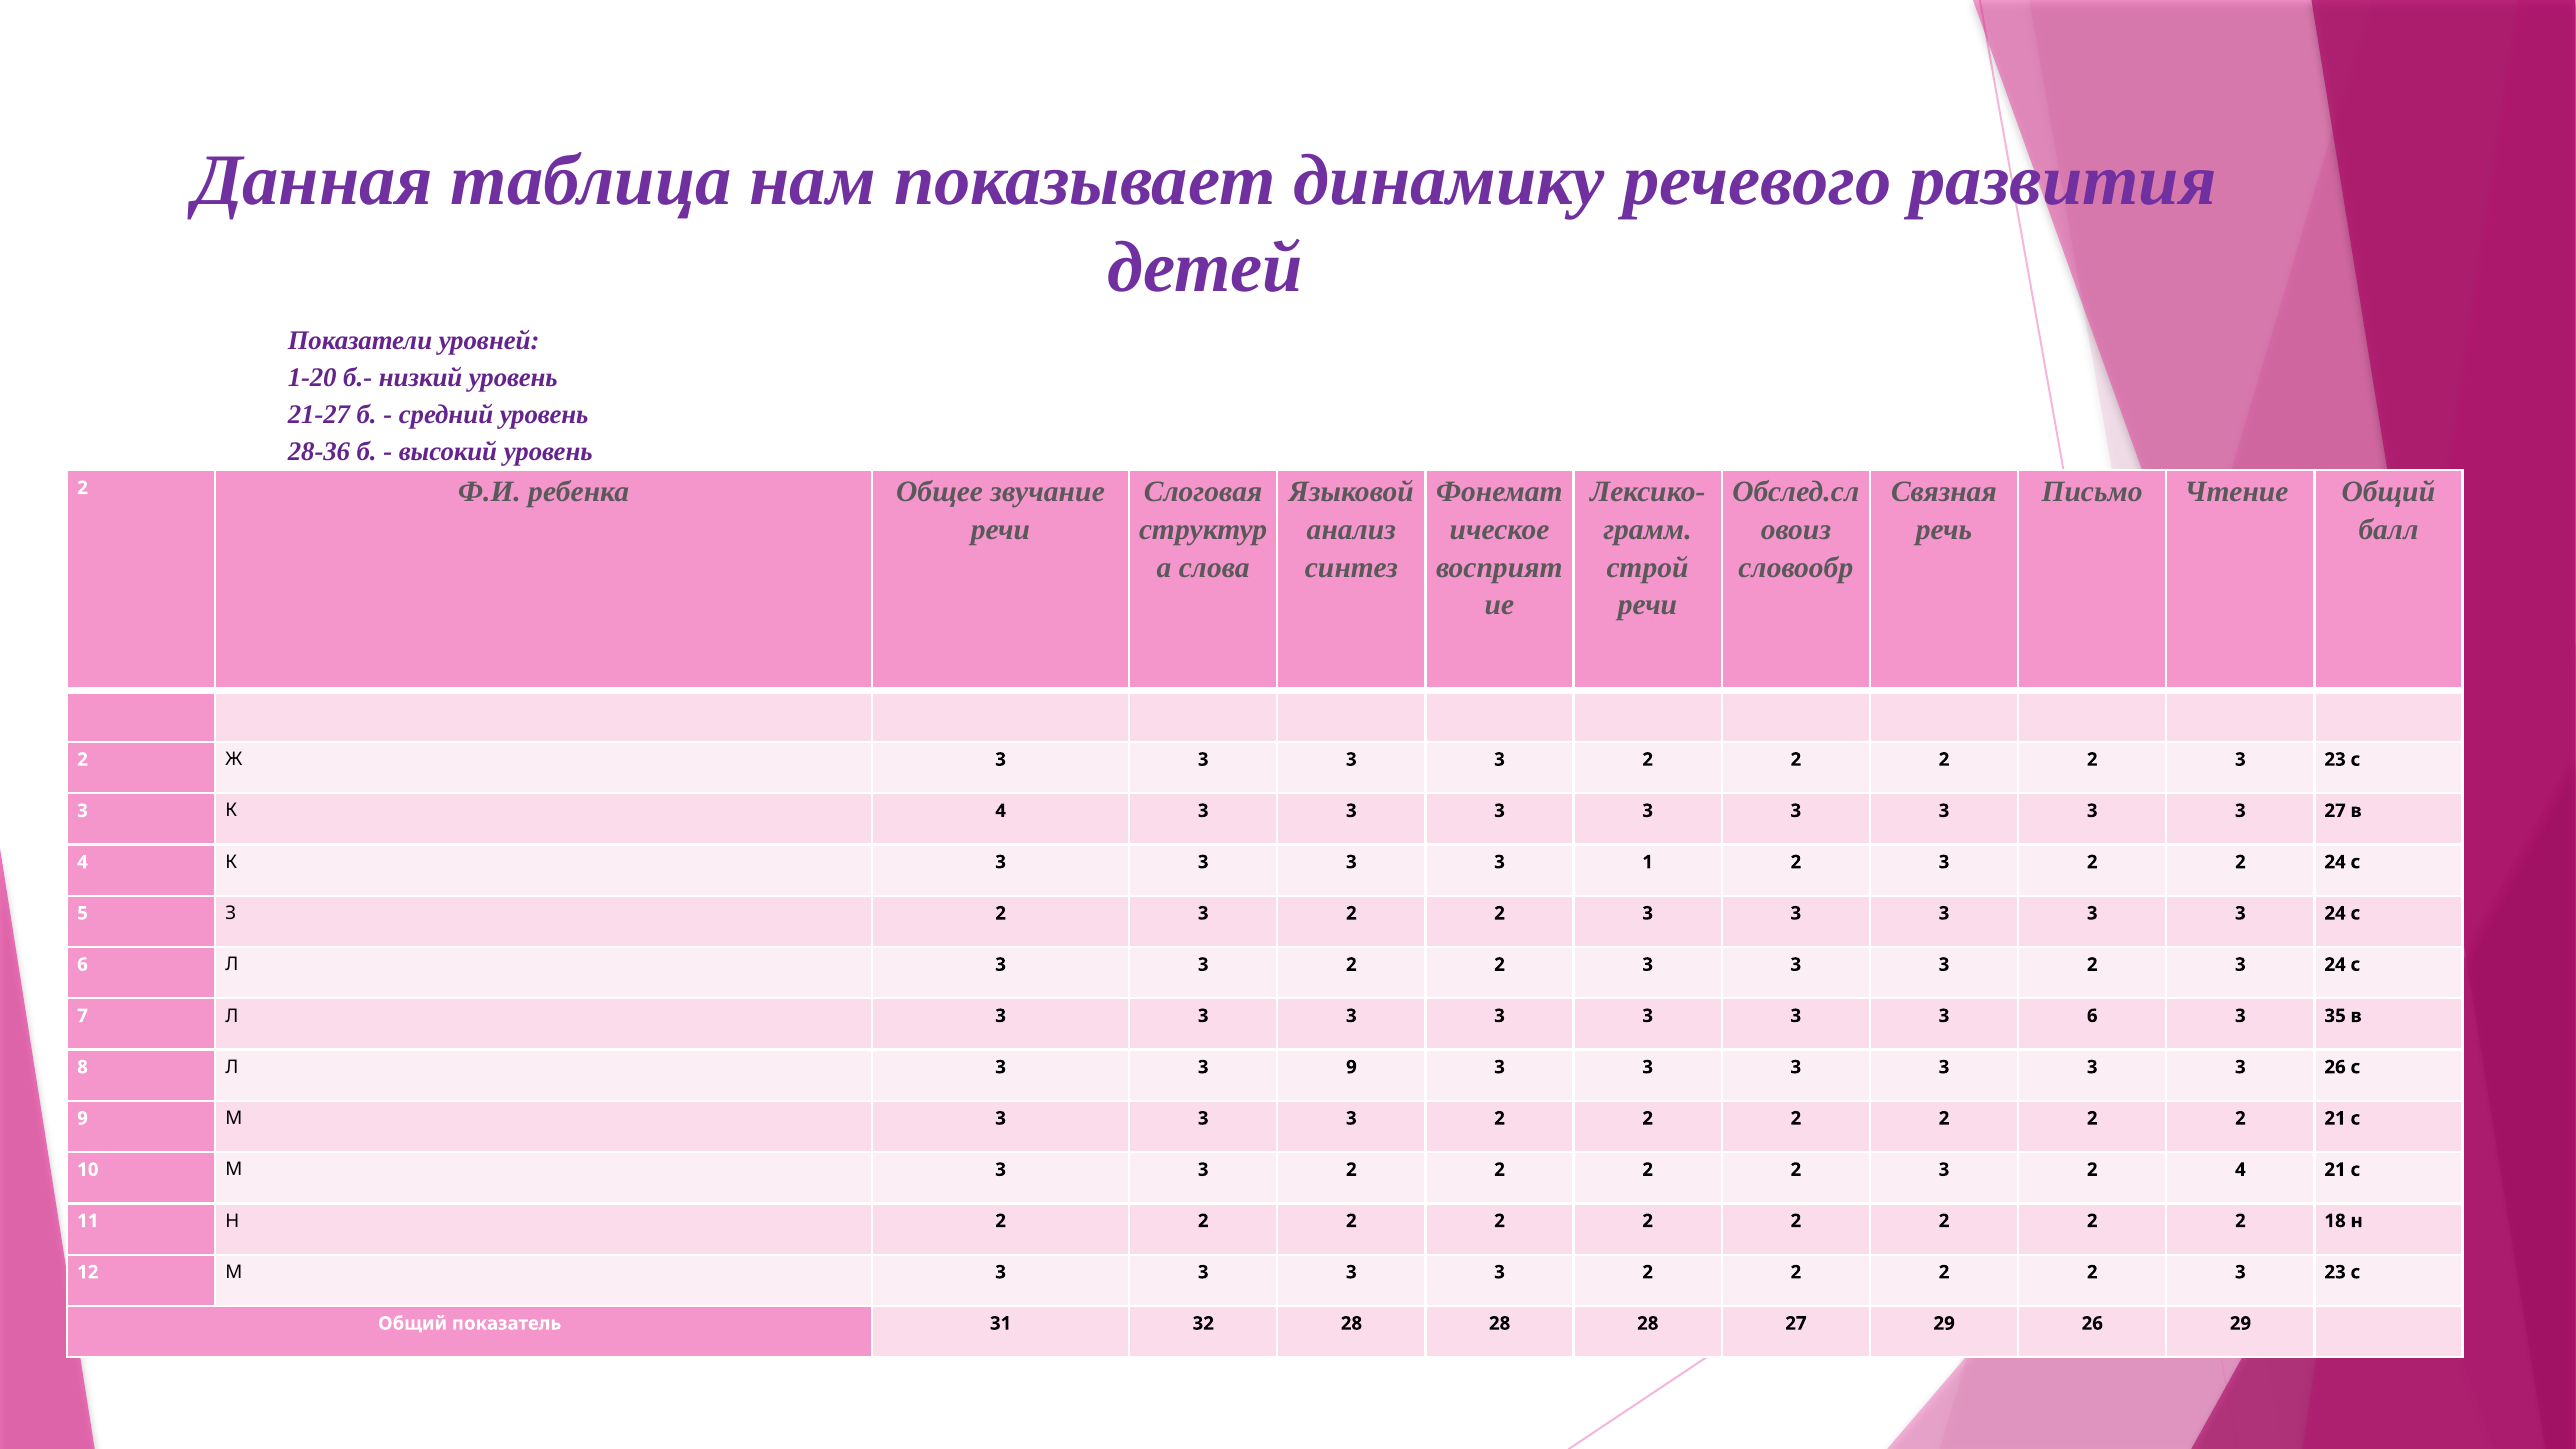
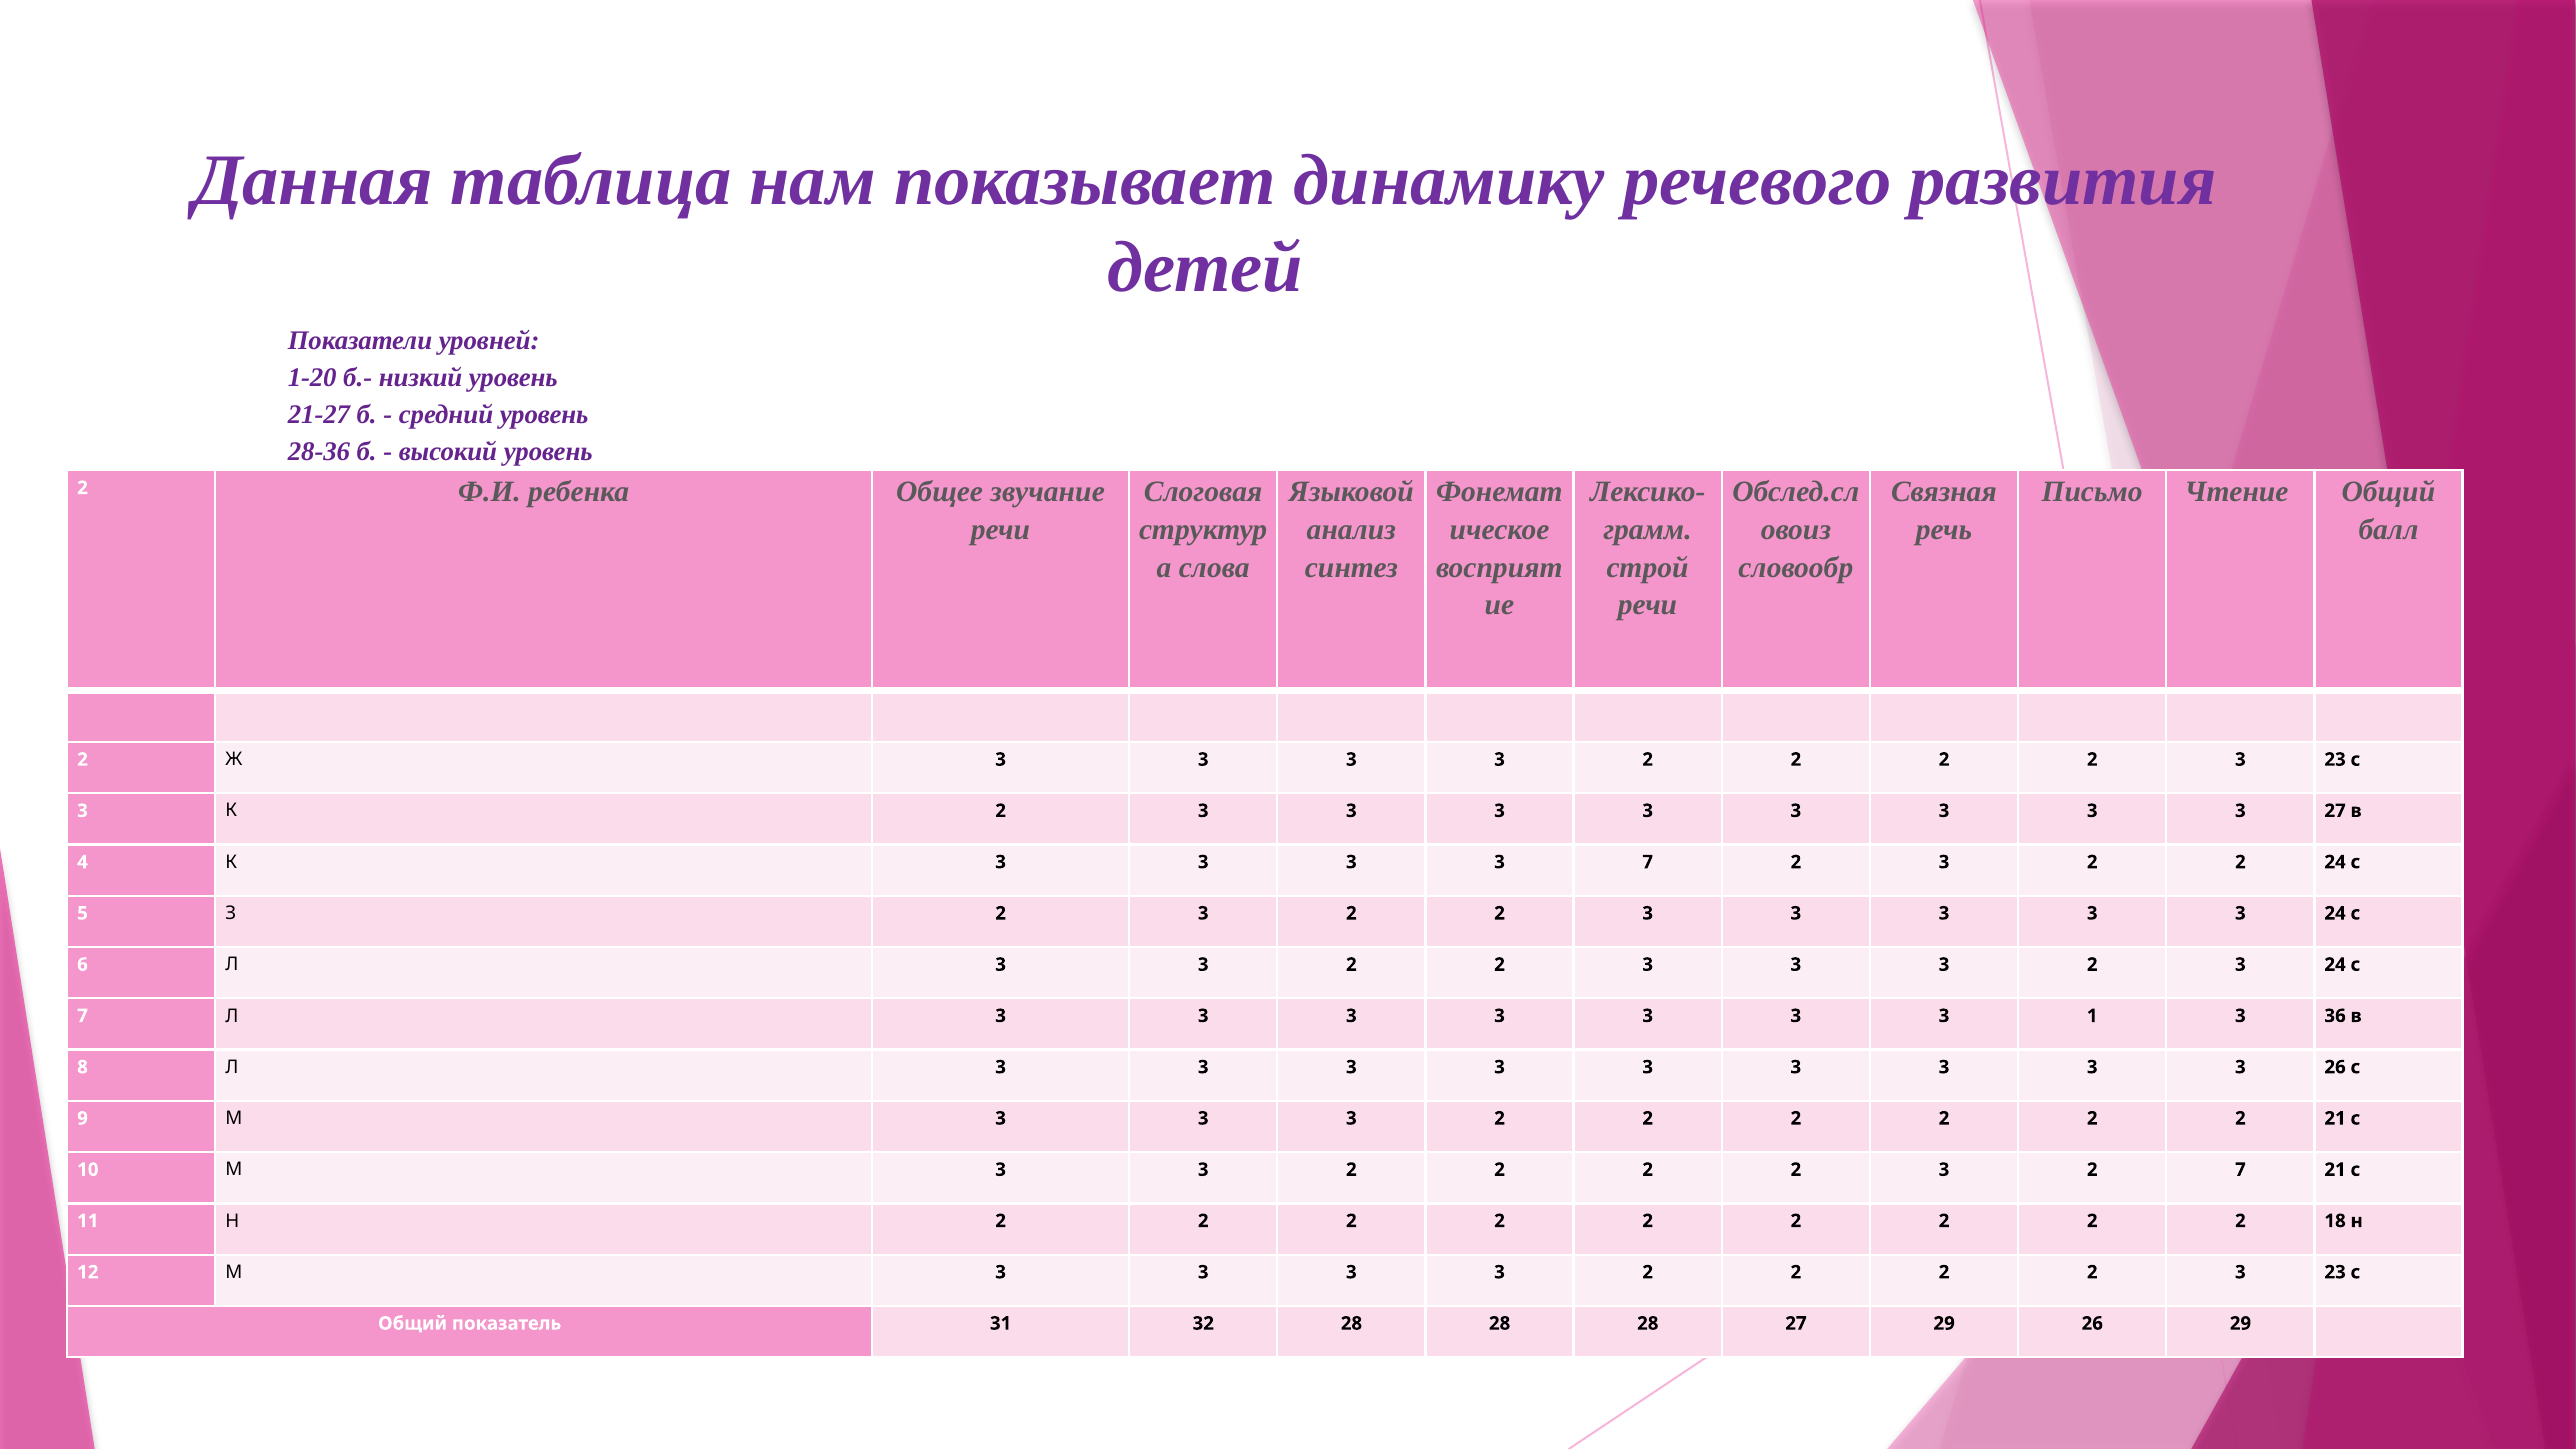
К 4: 4 -> 2 (1001, 811)
3 1: 1 -> 7 (1648, 862)
3 6: 6 -> 1 (2092, 1016)
35: 35 -> 36 (2335, 1016)
9: 9 -> 3 (1351, 1067)
2 4: 4 -> 7 (2240, 1170)
